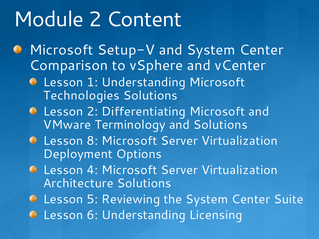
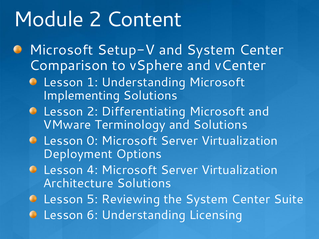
Technologies: Technologies -> Implementing (81, 96)
8: 8 -> 0 (92, 141)
